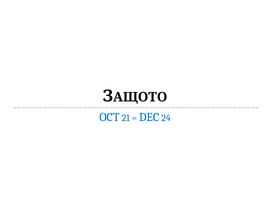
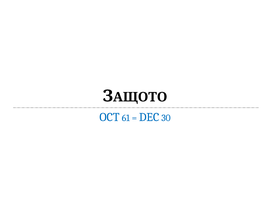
21: 21 -> 61 (126, 118)
24: 24 -> 30 (166, 118)
